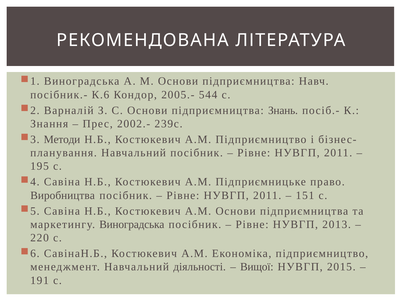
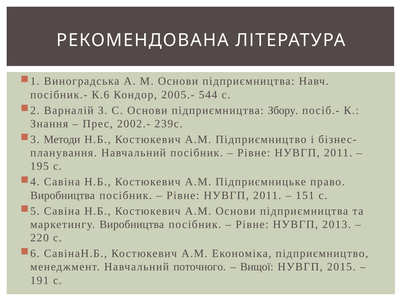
Знань: Знань -> Збору (283, 110)
маркетингу Виноградська: Виноградська -> Виробництва (132, 224)
діяльності: діяльності -> поточного (200, 267)
